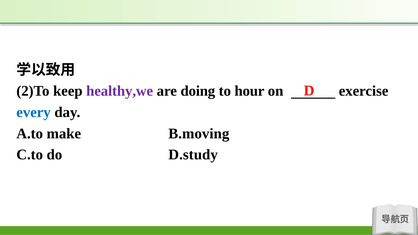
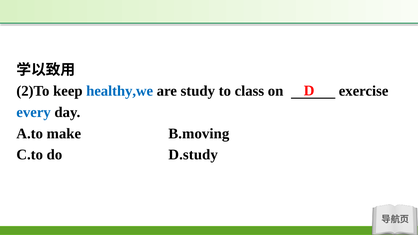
healthy,we colour: purple -> blue (120, 91)
doing: doing -> study (198, 91)
hour: hour -> class (249, 91)
